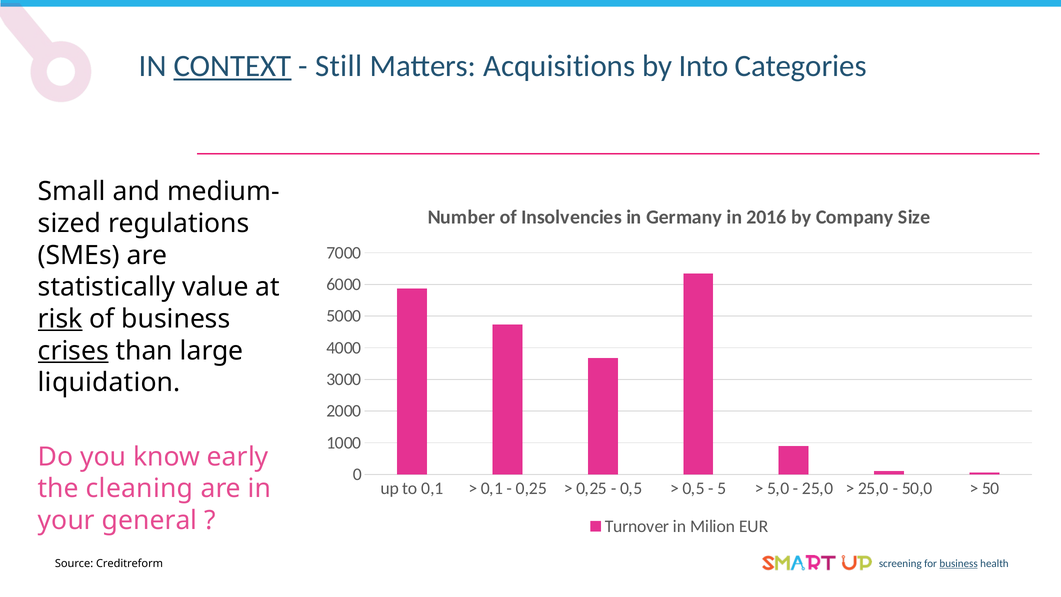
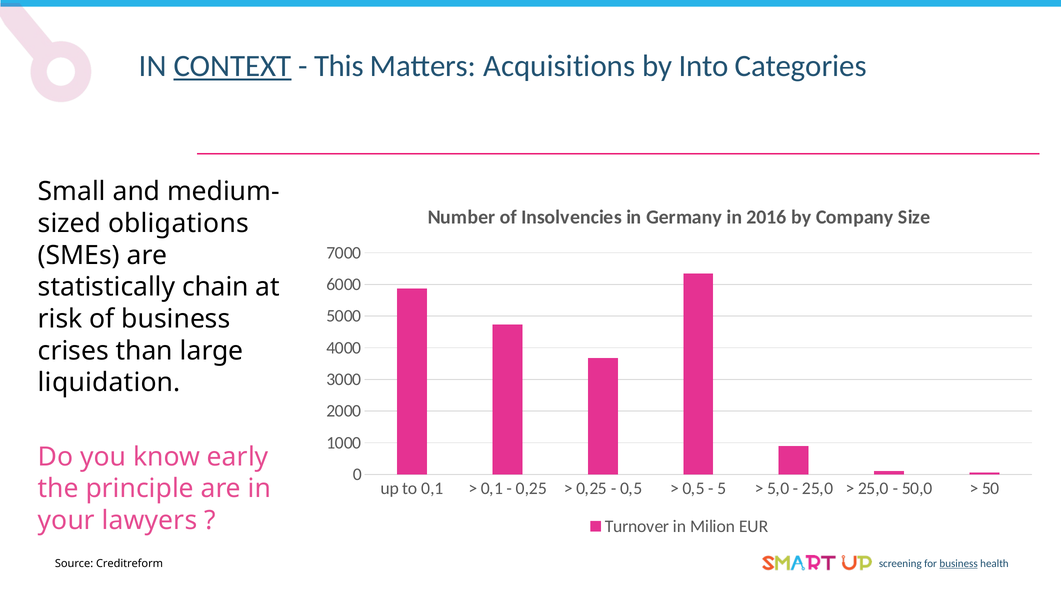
Still: Still -> This (339, 66)
regulations: regulations -> obligations (179, 223)
value: value -> chain (215, 287)
risk underline: present -> none (60, 319)
crises underline: present -> none (73, 351)
cleaning: cleaning -> principle (140, 489)
general: general -> lawyers (149, 520)
